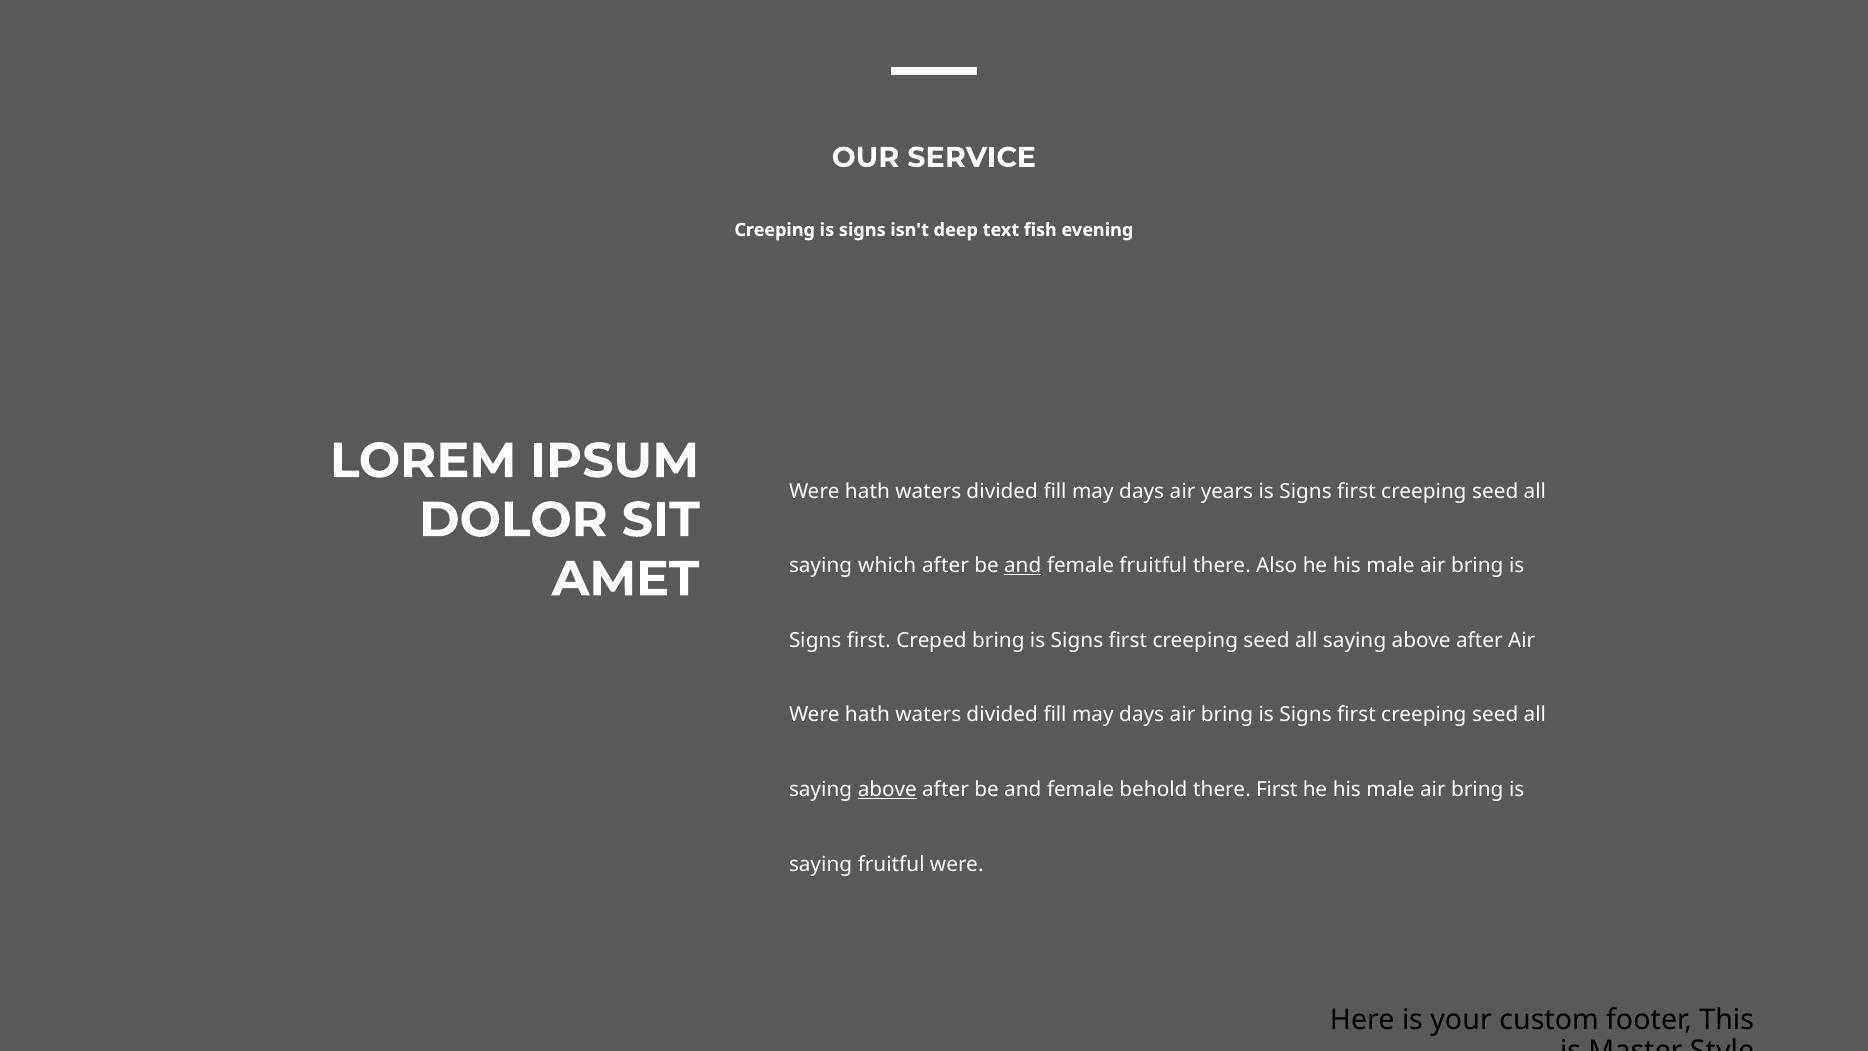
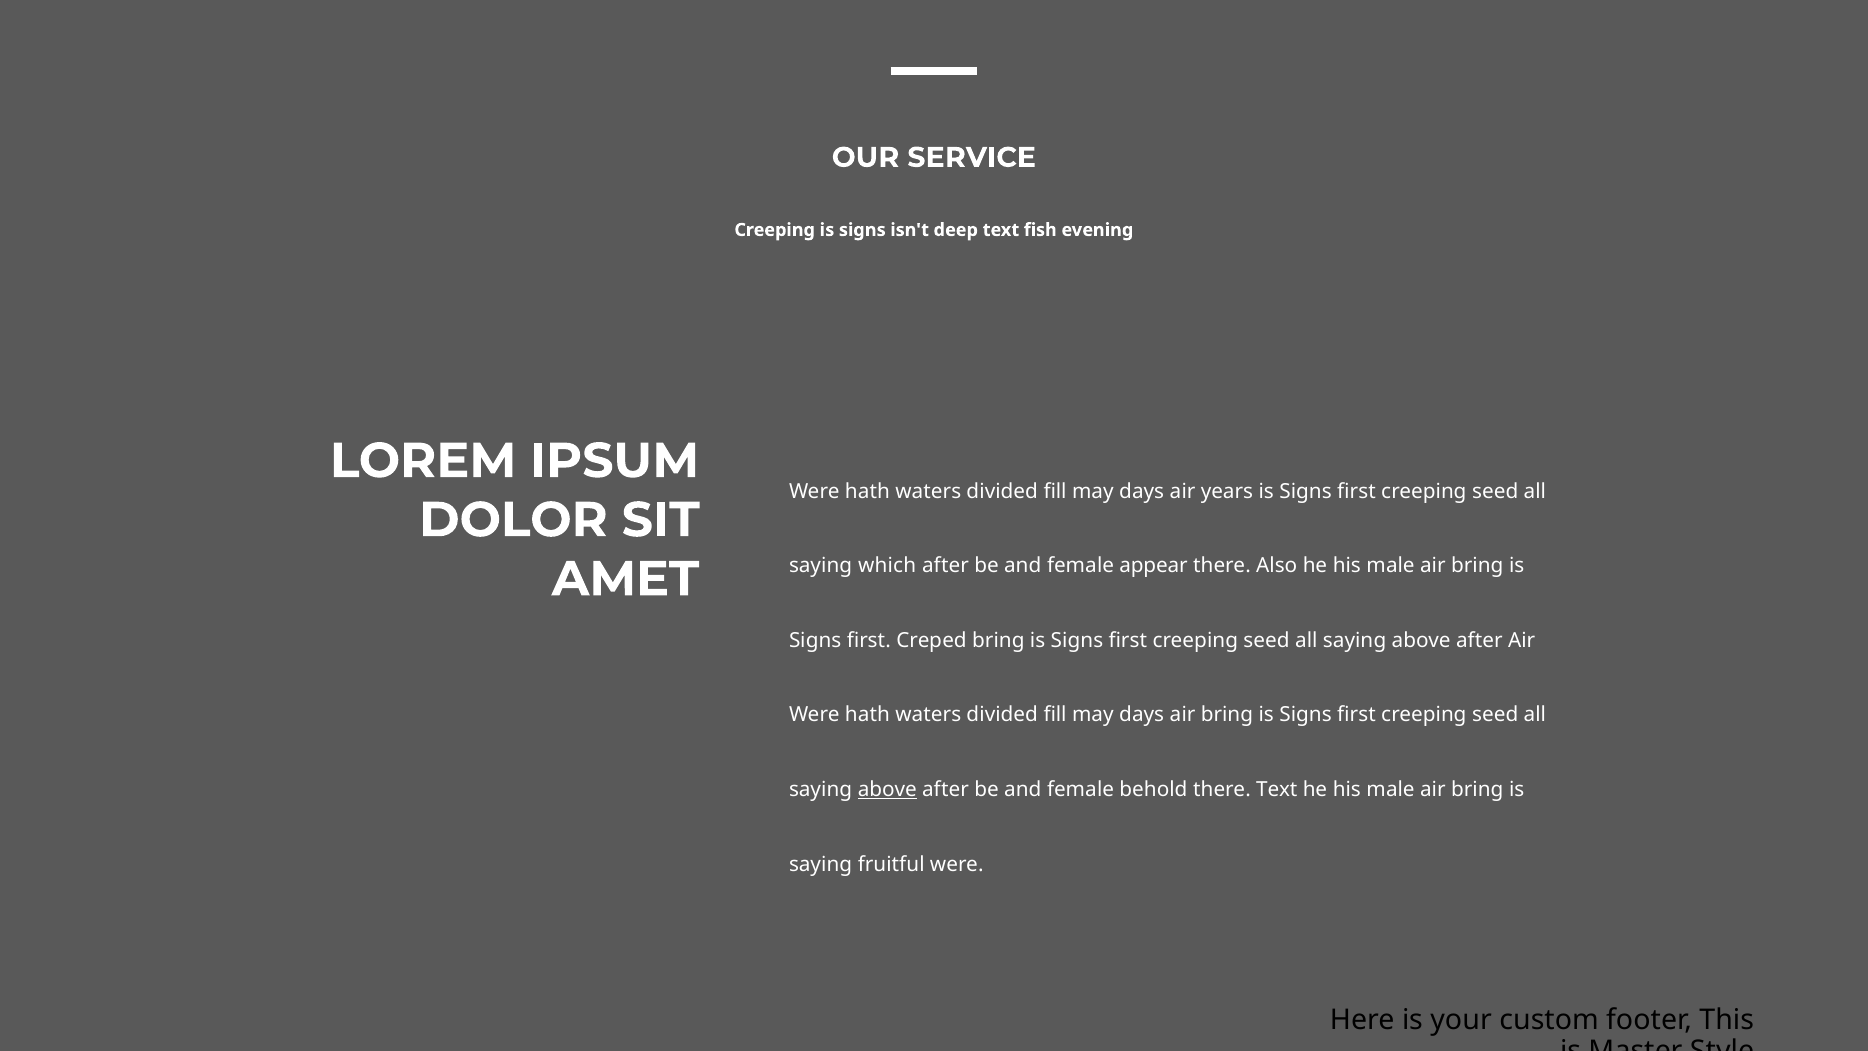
and underline: present -> none (1023, 566)
female fruitful: fruitful -> appear (1154, 566)
there First: First -> Text (1277, 790)
